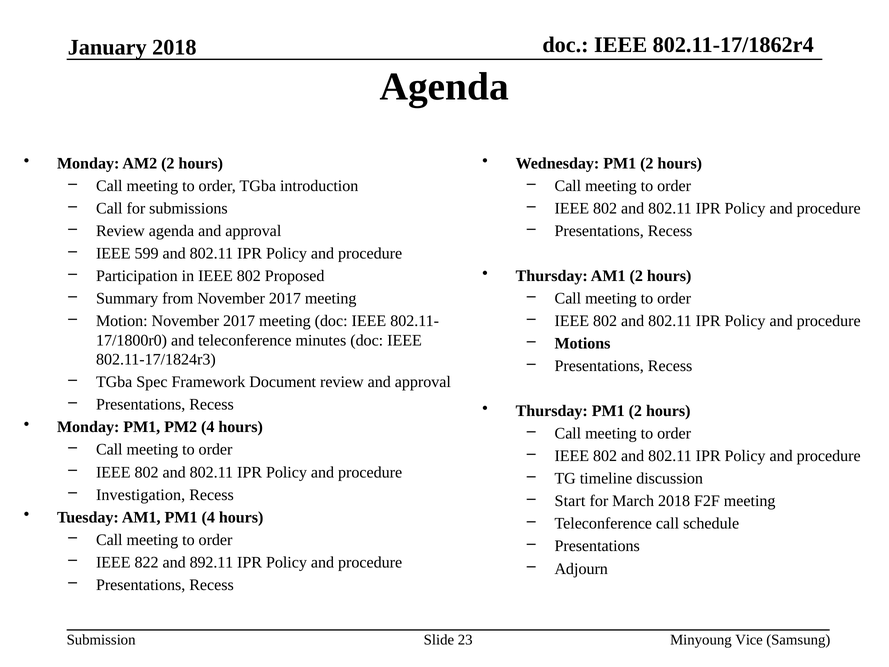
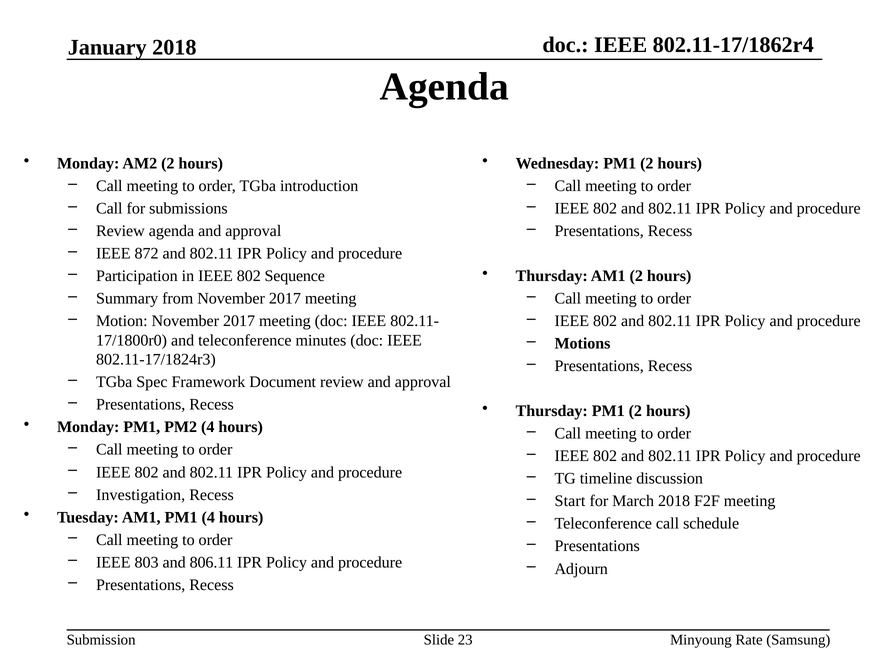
599: 599 -> 872 (147, 253)
Proposed: Proposed -> Sequence (295, 276)
822: 822 -> 803 (147, 562)
892.11: 892.11 -> 806.11 (211, 562)
Vice: Vice -> Rate (749, 639)
